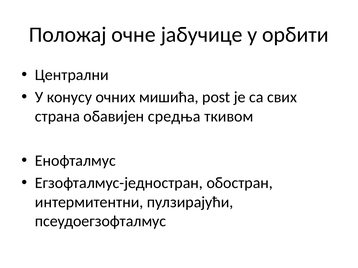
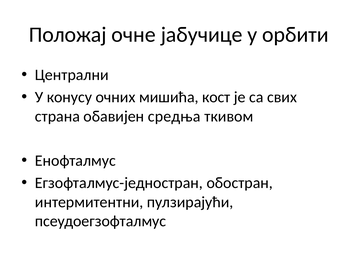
post: post -> кост (216, 97)
